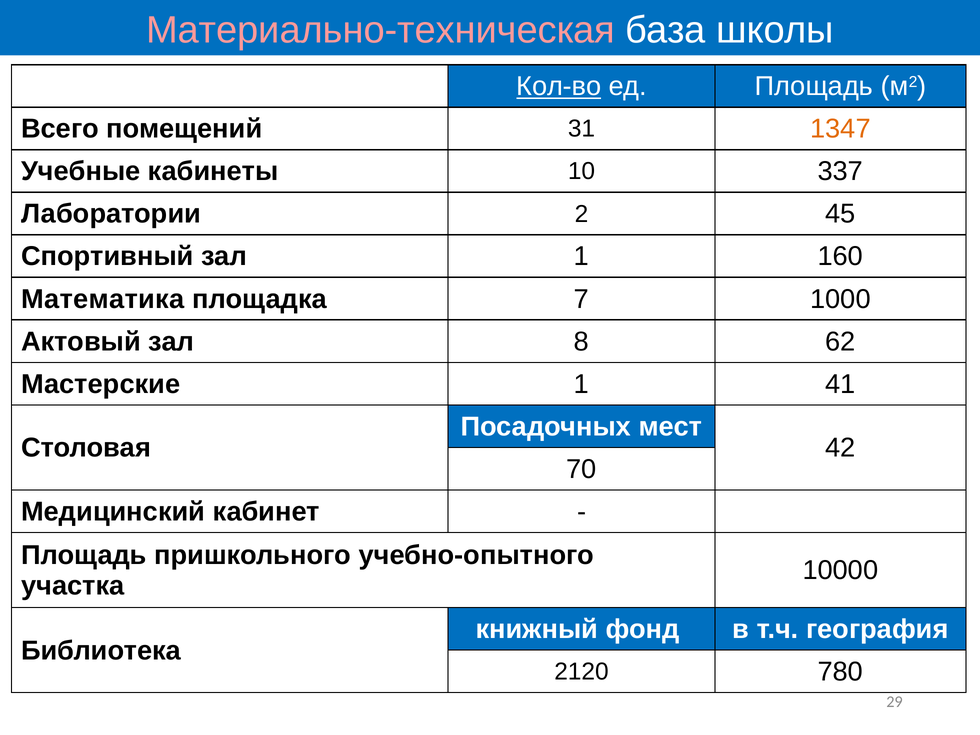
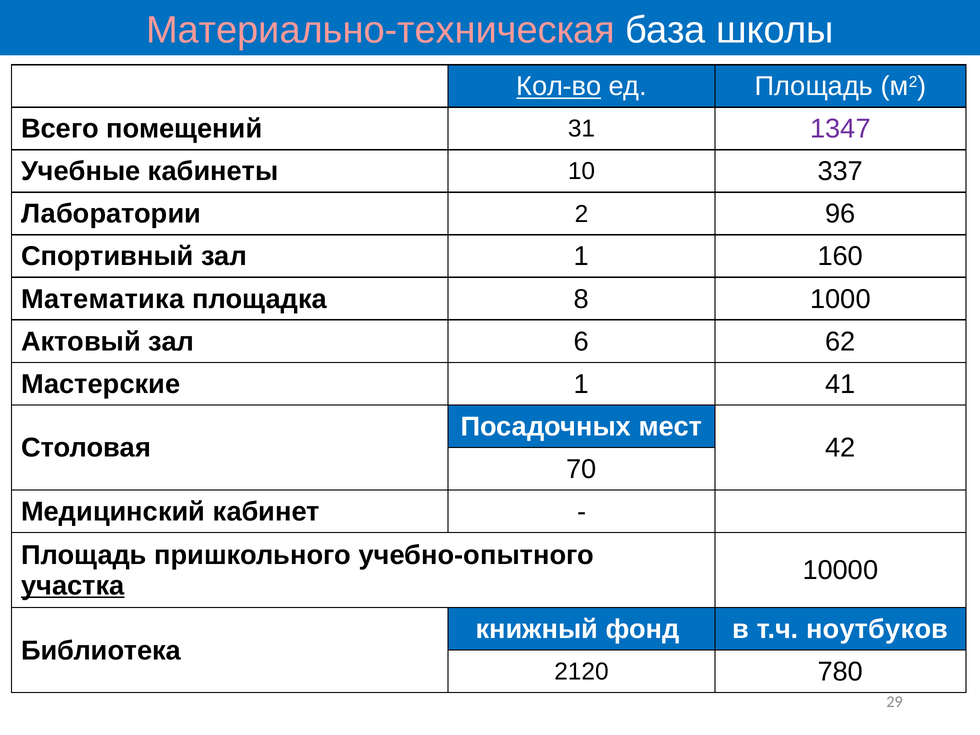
1347 colour: orange -> purple (840, 129)
45: 45 -> 96 (840, 214)
7: 7 -> 8 (582, 299)
8: 8 -> 6 (582, 342)
участка underline: none -> present (73, 586)
география: география -> ноутбуков (877, 629)
